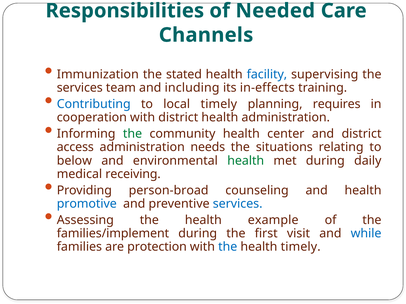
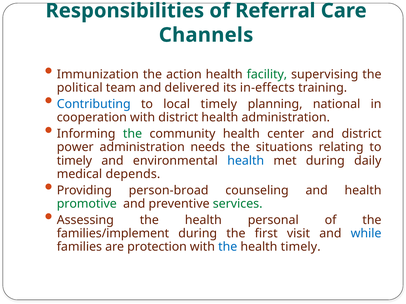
Needed: Needed -> Referral (275, 11)
stated: stated -> action (184, 75)
facility colour: blue -> green (267, 75)
services: services -> political (80, 88)
including: including -> delivered (192, 88)
requires: requires -> national (337, 104)
access: access -> power (75, 147)
below: below -> timely (74, 161)
health colour: green -> blue (246, 161)
receiving: receiving -> depends (133, 174)
promotive colour: blue -> green (87, 204)
services colour: blue -> green (238, 204)
example: example -> personal (273, 220)
